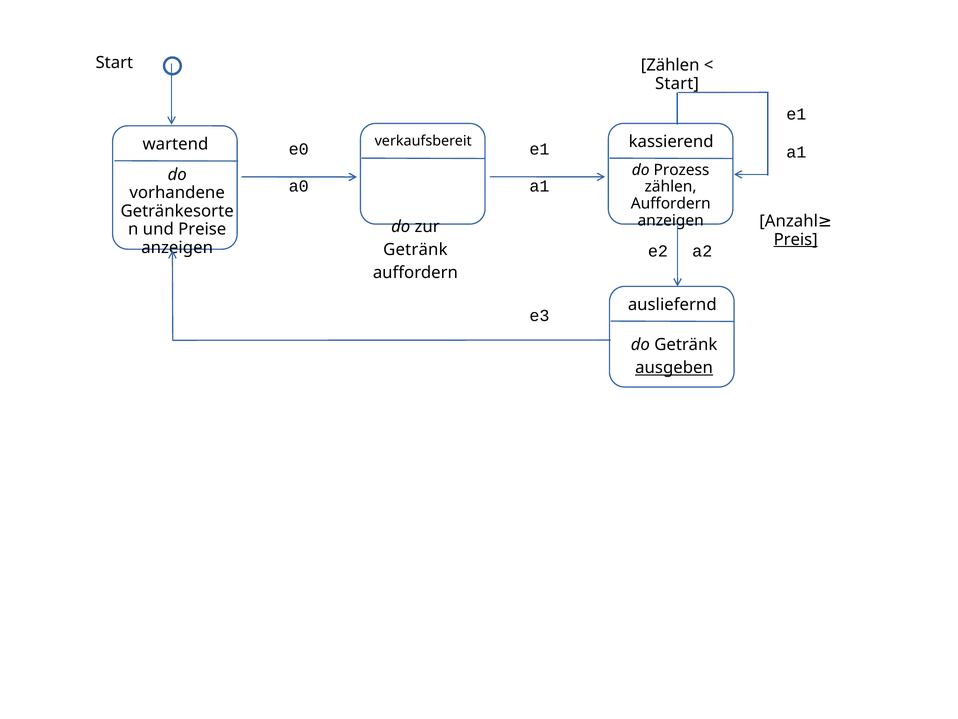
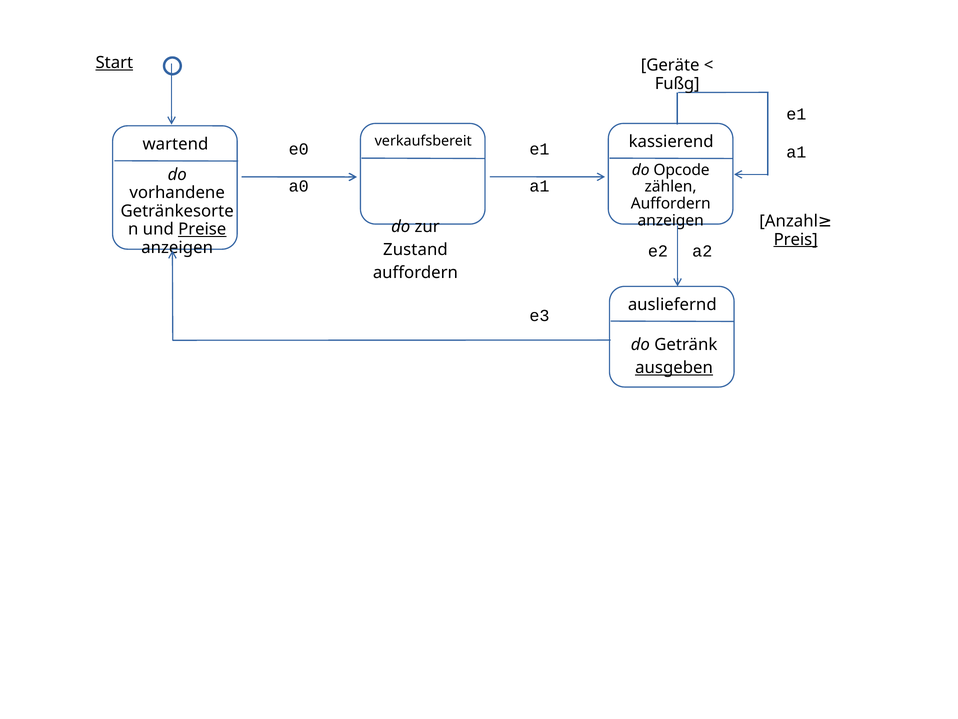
Start underline: none -> present (114, 63)
Zählen: Zählen -> Geräte (670, 65)
Start: Start -> Fußg (677, 84)
Prozess: Prozess -> Opcode (682, 170)
Preise underline: none -> present (202, 229)
Getränk: Getränk -> Zustand (415, 250)
